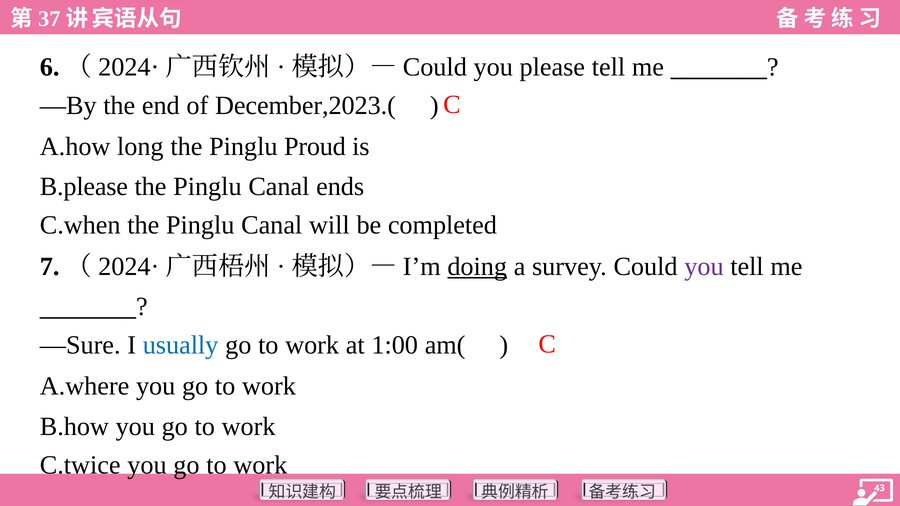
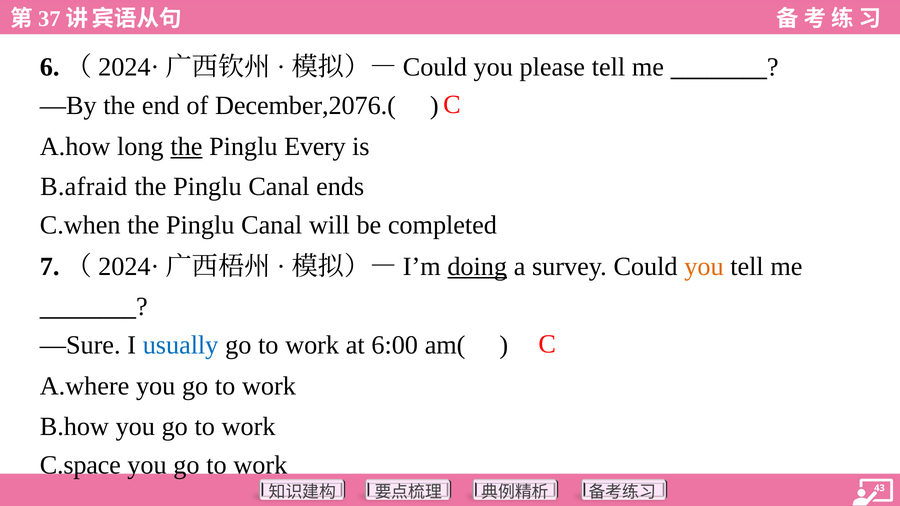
December,2023.(: December,2023.( -> December,2076.( (305, 106)
the underline: none -> present (186, 146)
Proud: Proud -> Every (315, 146)
B.please: B.please -> B.afraid (84, 187)
you colour: purple -> orange (704, 266)
1:00: 1:00 -> 6:00 (395, 345)
C.twice: C.twice -> C.space (80, 465)
